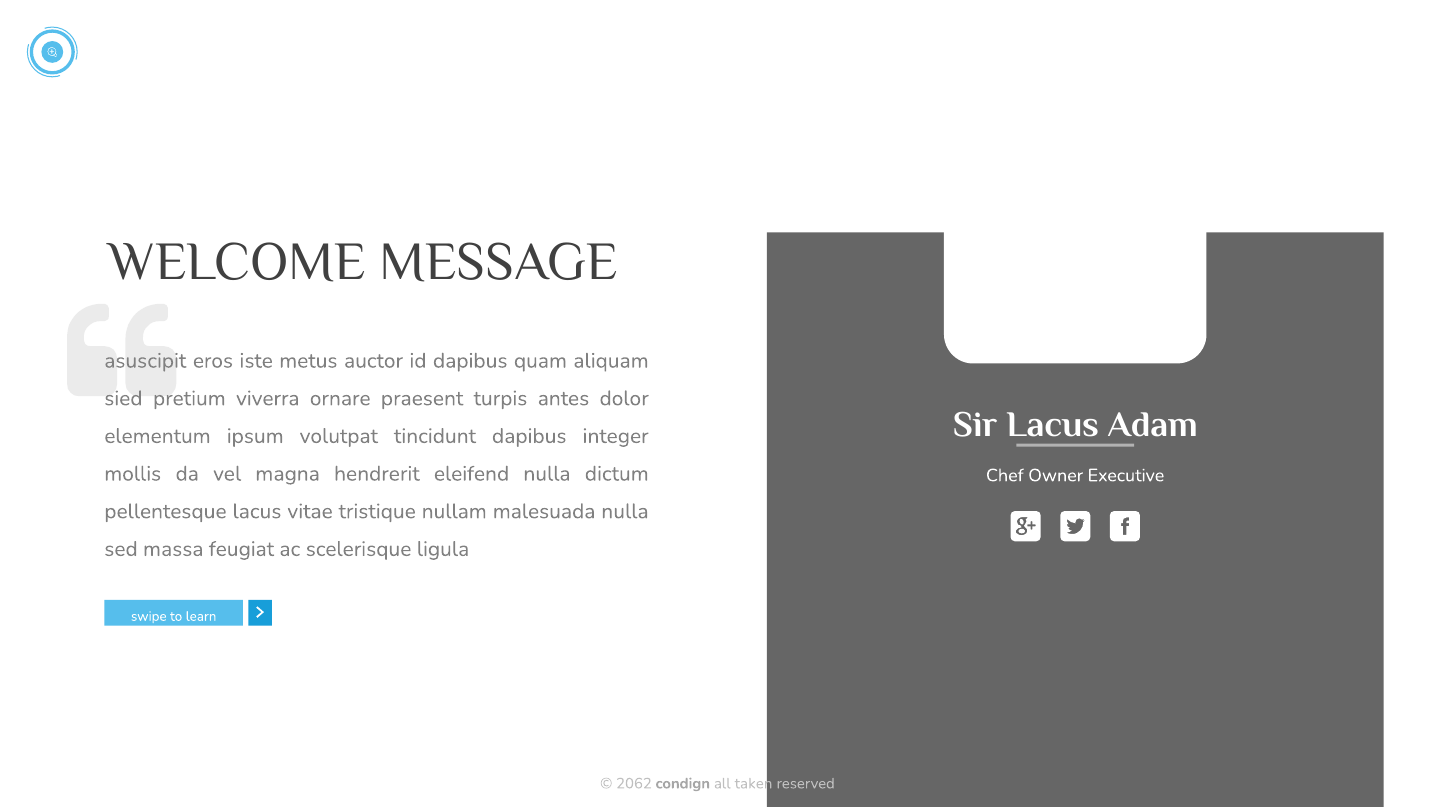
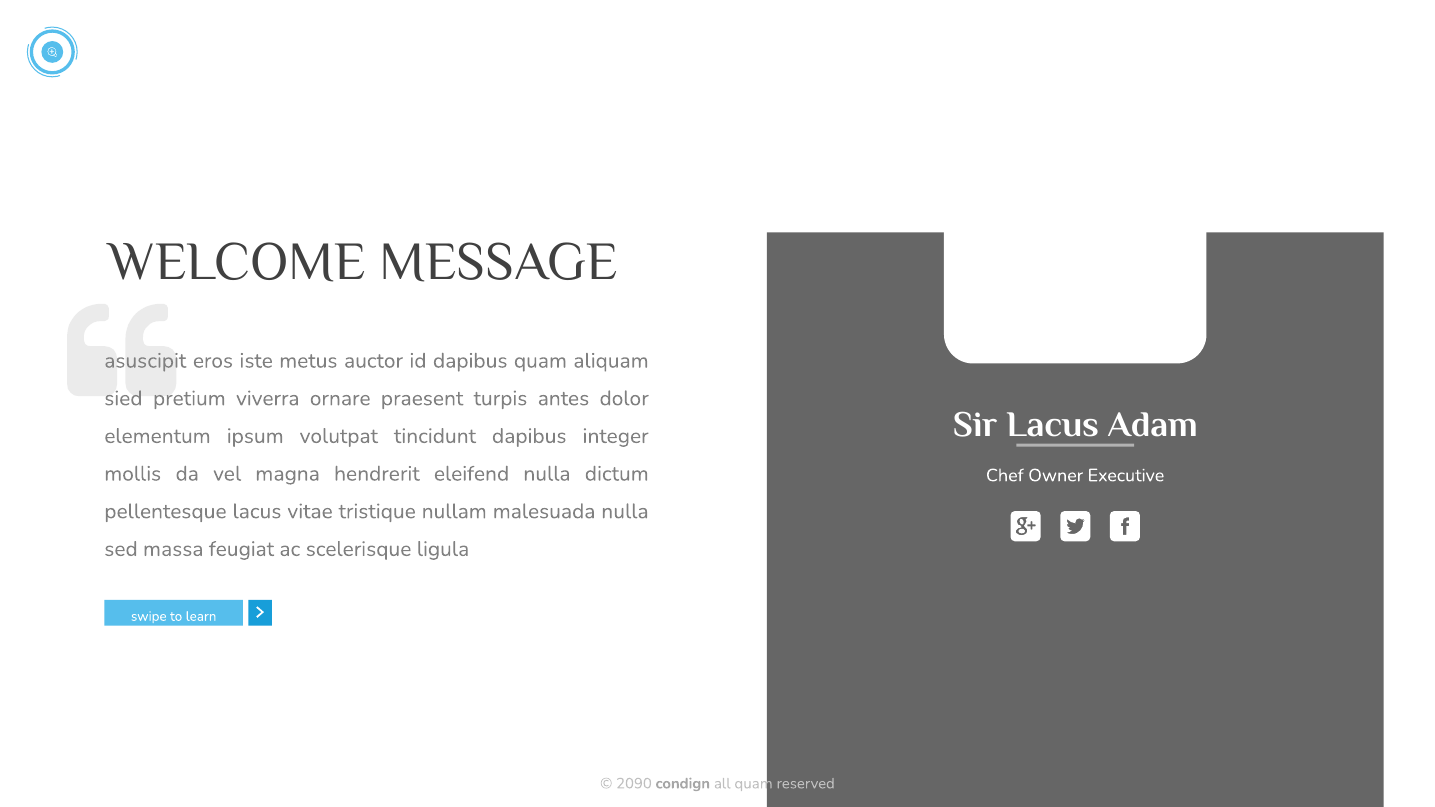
2062: 2062 -> 2090 (634, 784)
all taken: taken -> quam (754, 784)
